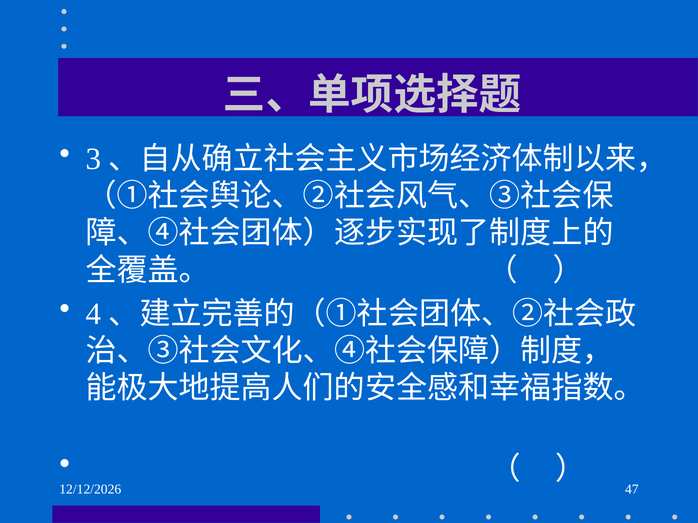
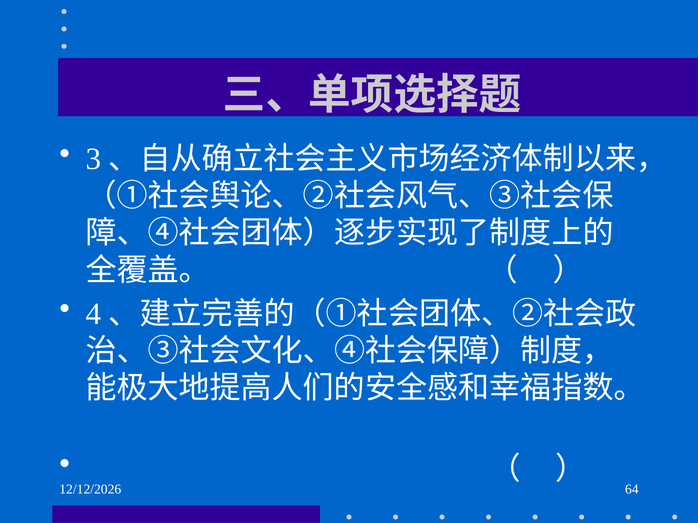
47: 47 -> 64 (632, 490)
